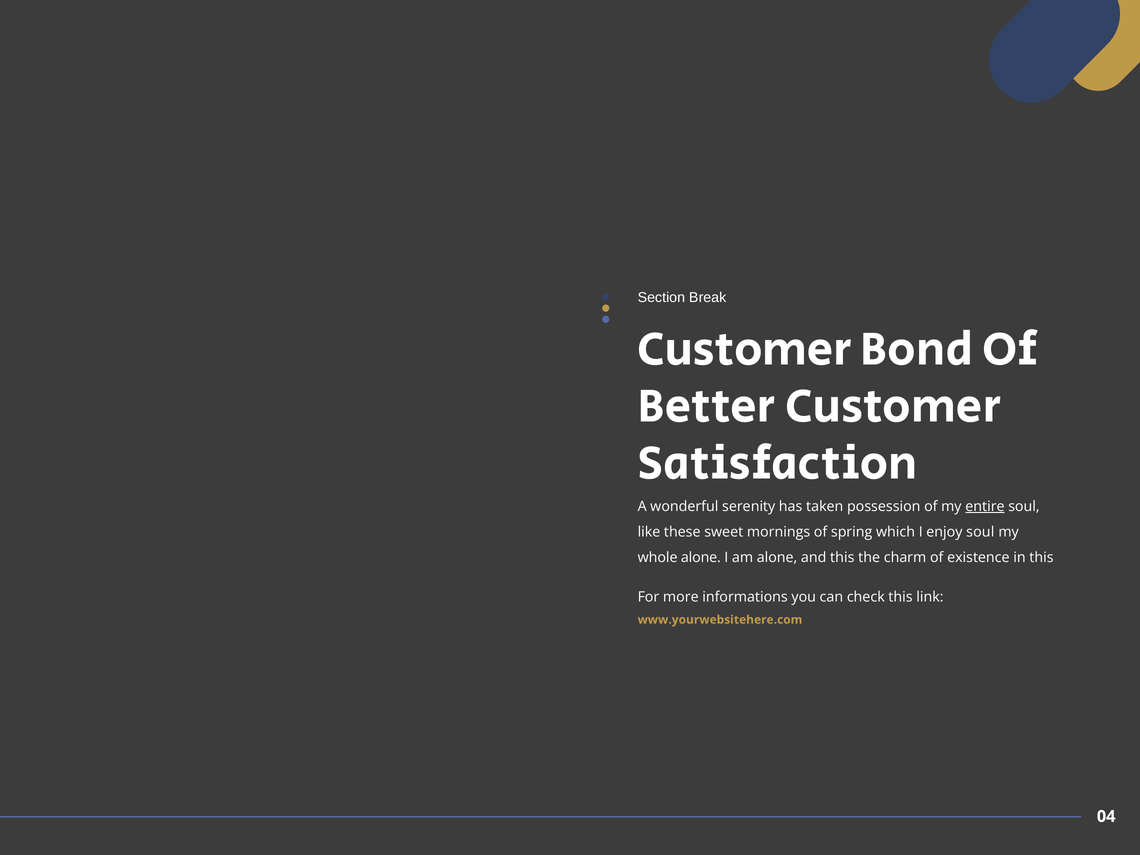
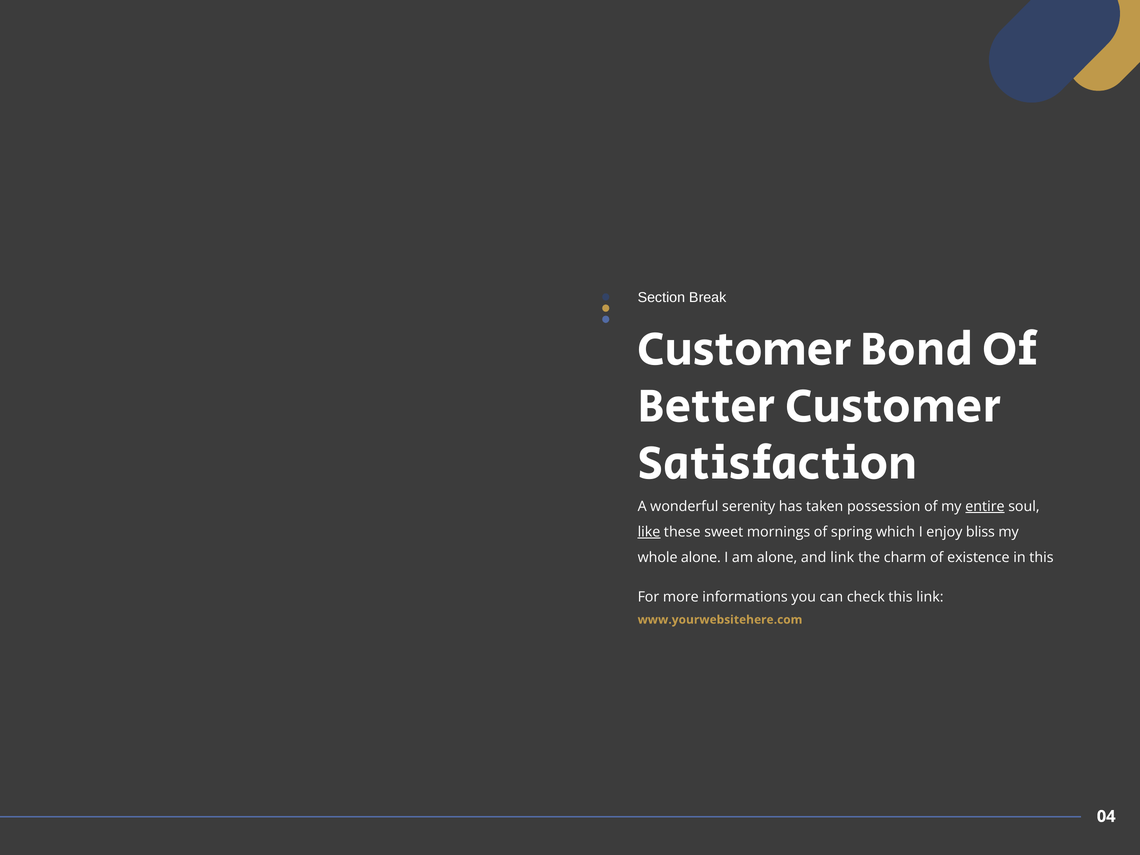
like underline: none -> present (649, 532)
enjoy soul: soul -> bliss (980, 532)
and this: this -> link (842, 558)
